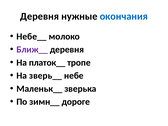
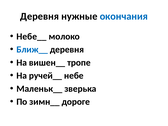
Ближ__ colour: purple -> blue (32, 50)
платок__: платок__ -> вишен__ (47, 63)
зверь__: зверь__ -> ручей__ (45, 76)
